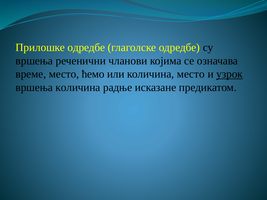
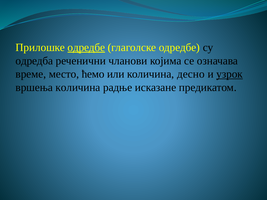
одредбе underline: none -> present (86, 47)
вршења: вршења -> одредба (34, 61)
количина место: место -> десно (191, 74)
